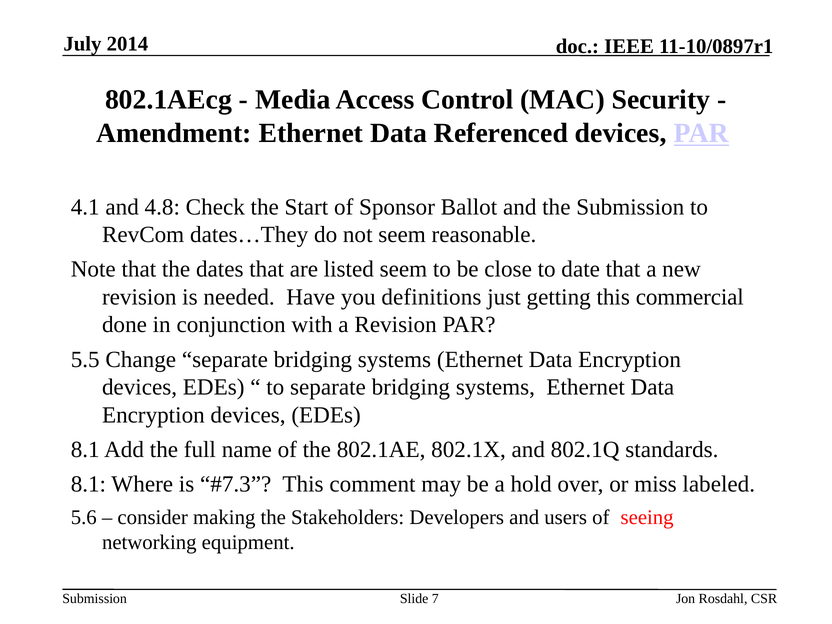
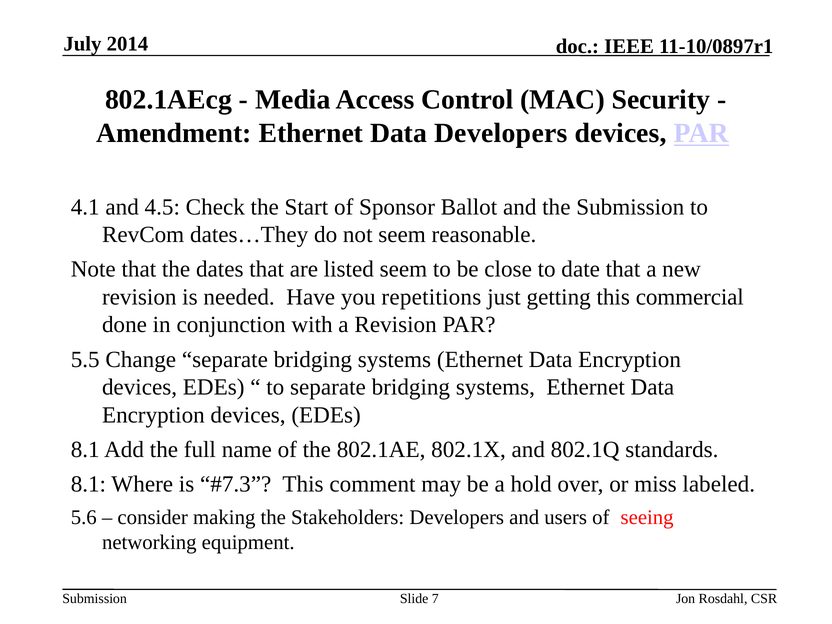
Data Referenced: Referenced -> Developers (501, 133)
4.8: 4.8 -> 4.5 (162, 207)
definitions: definitions -> repetitions (431, 297)
